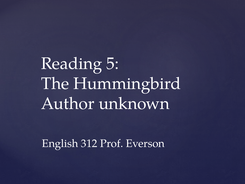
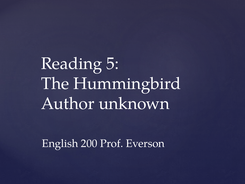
312: 312 -> 200 (89, 143)
